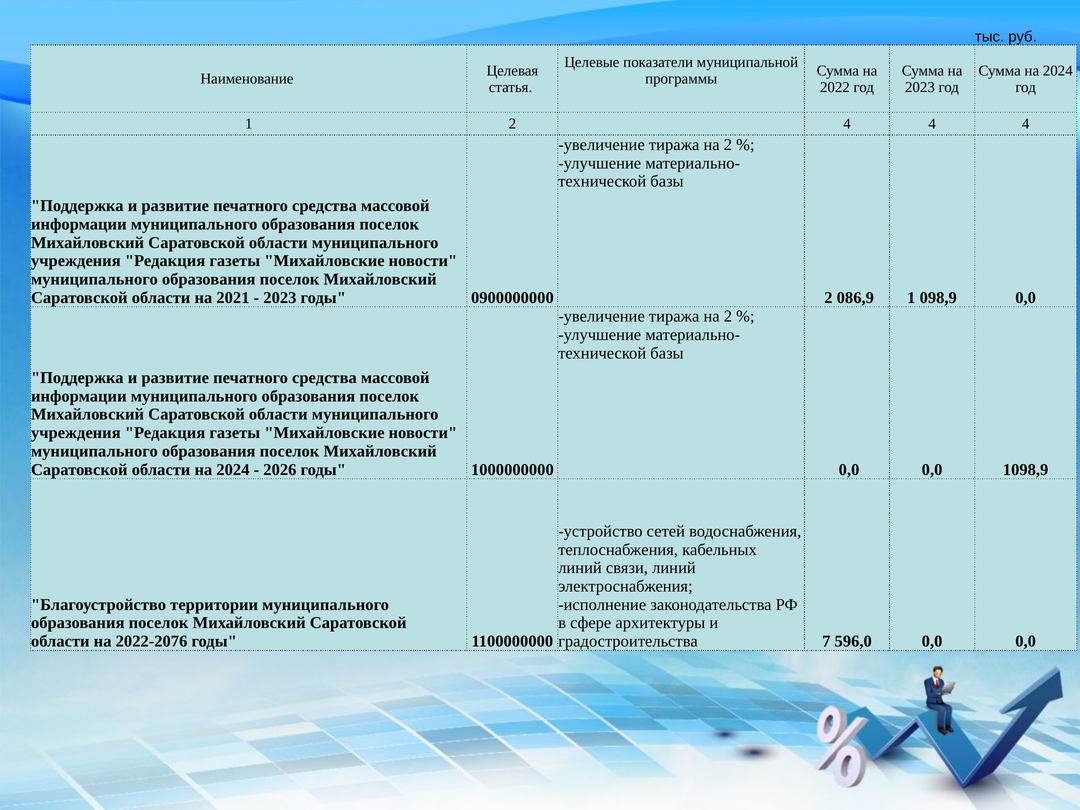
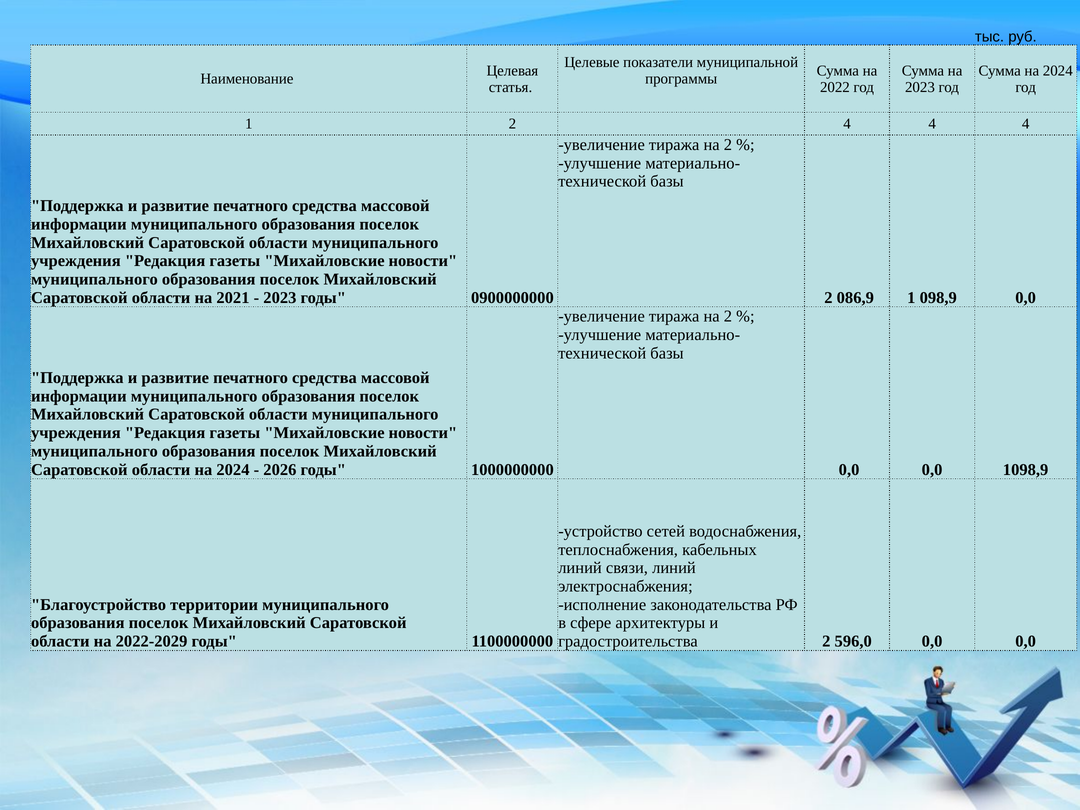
2022-2076: 2022-2076 -> 2022-2029 (152, 641)
градостроительства 7: 7 -> 2 (826, 641)
